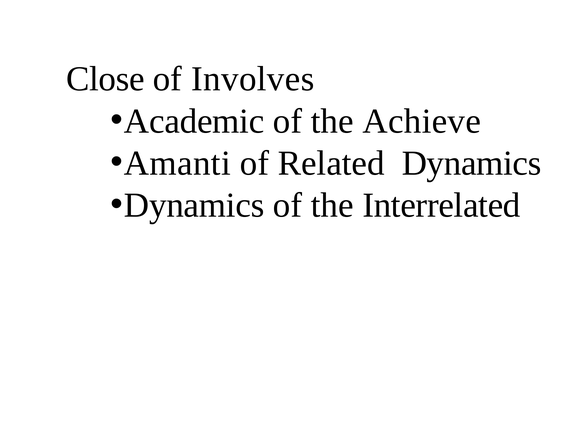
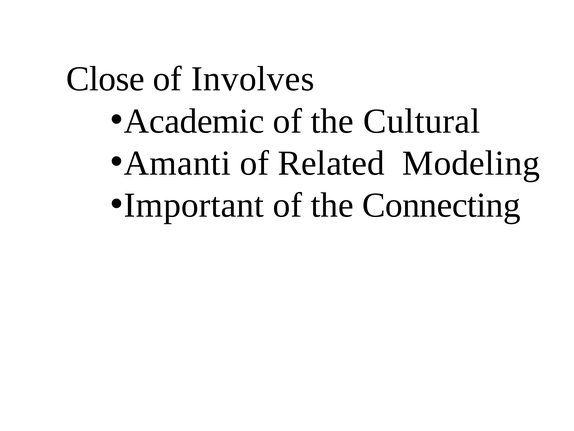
Achieve: Achieve -> Cultural (422, 121)
Related Dynamics: Dynamics -> Modeling (471, 163)
Dynamics: Dynamics -> Important (194, 205)
Interrelated: Interrelated -> Connecting (441, 205)
